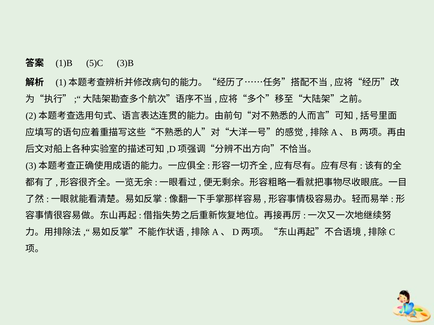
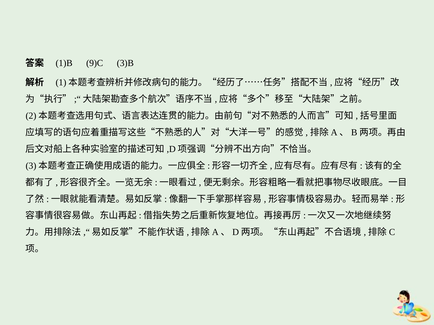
5)C: 5)C -> 9)C (95, 63)
